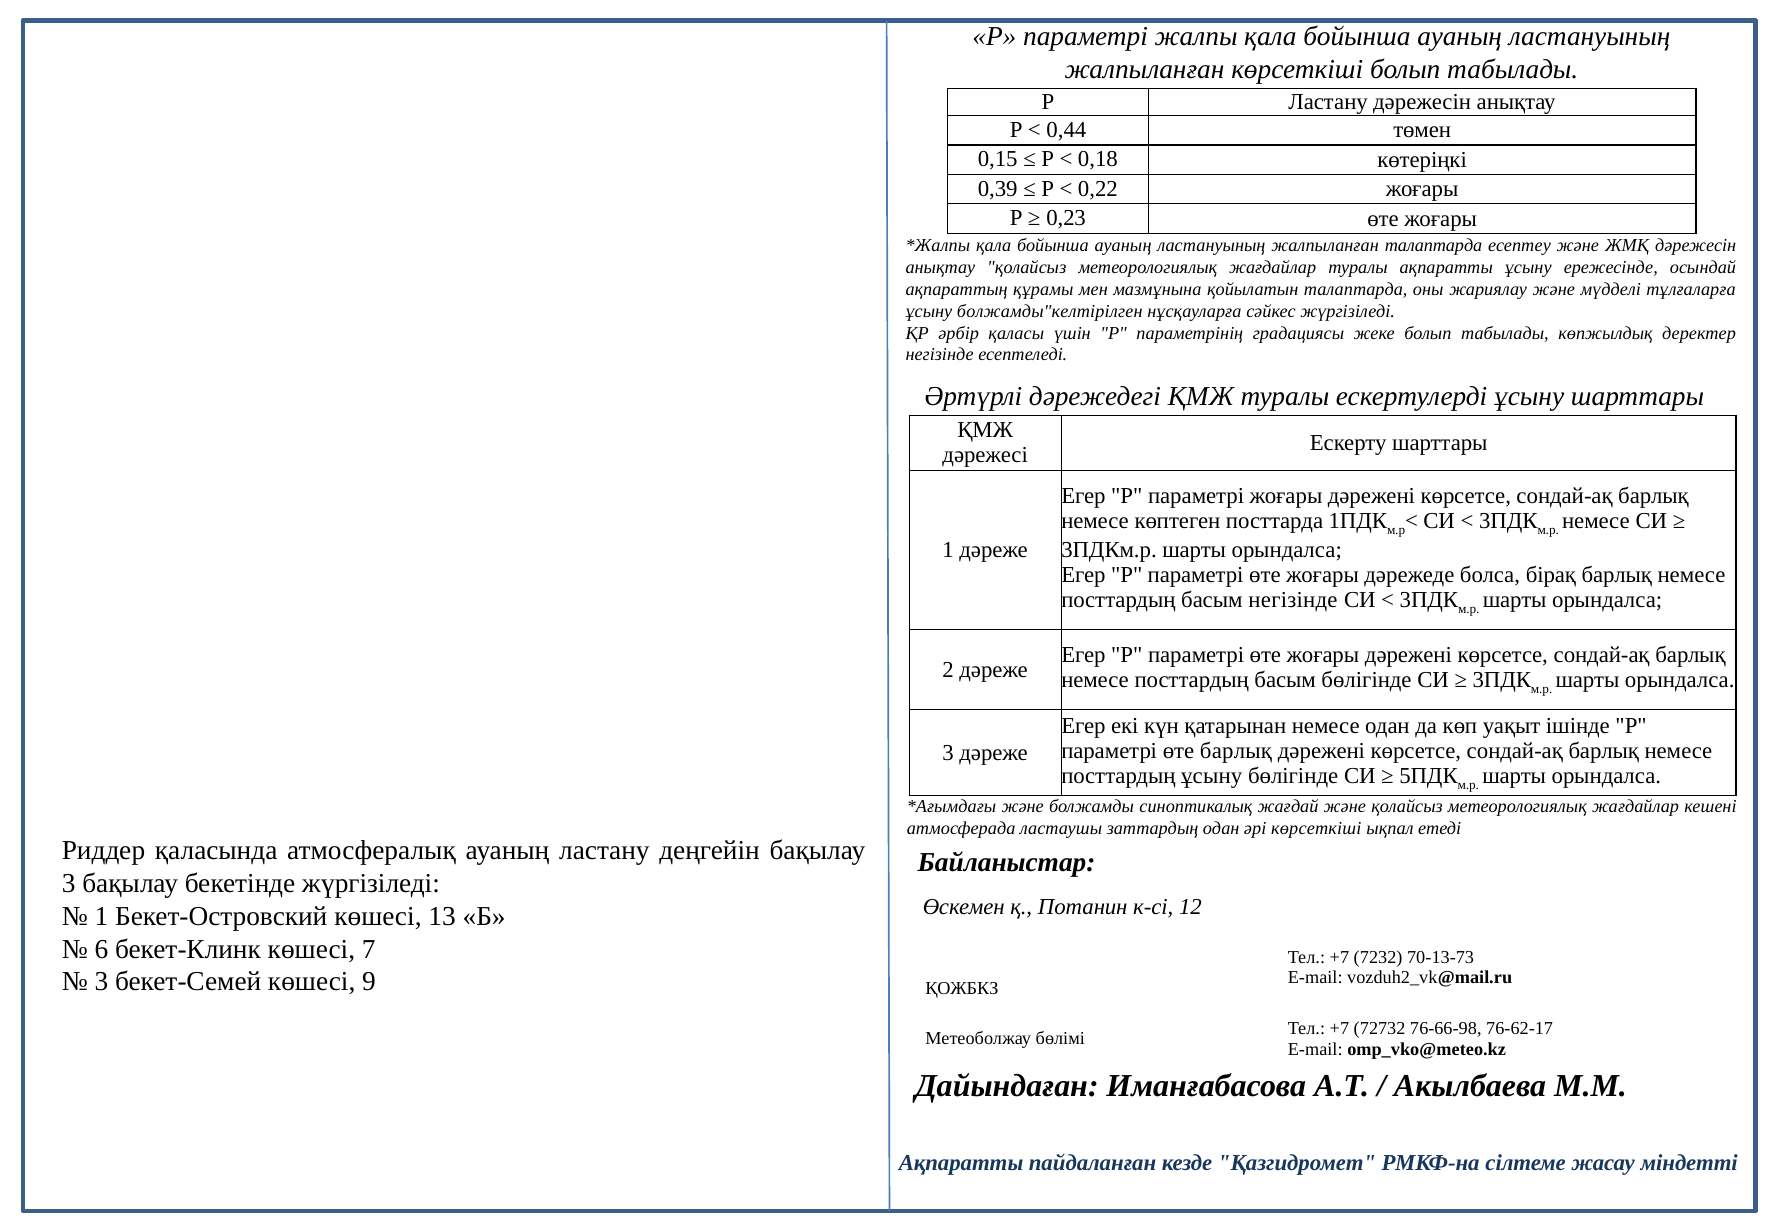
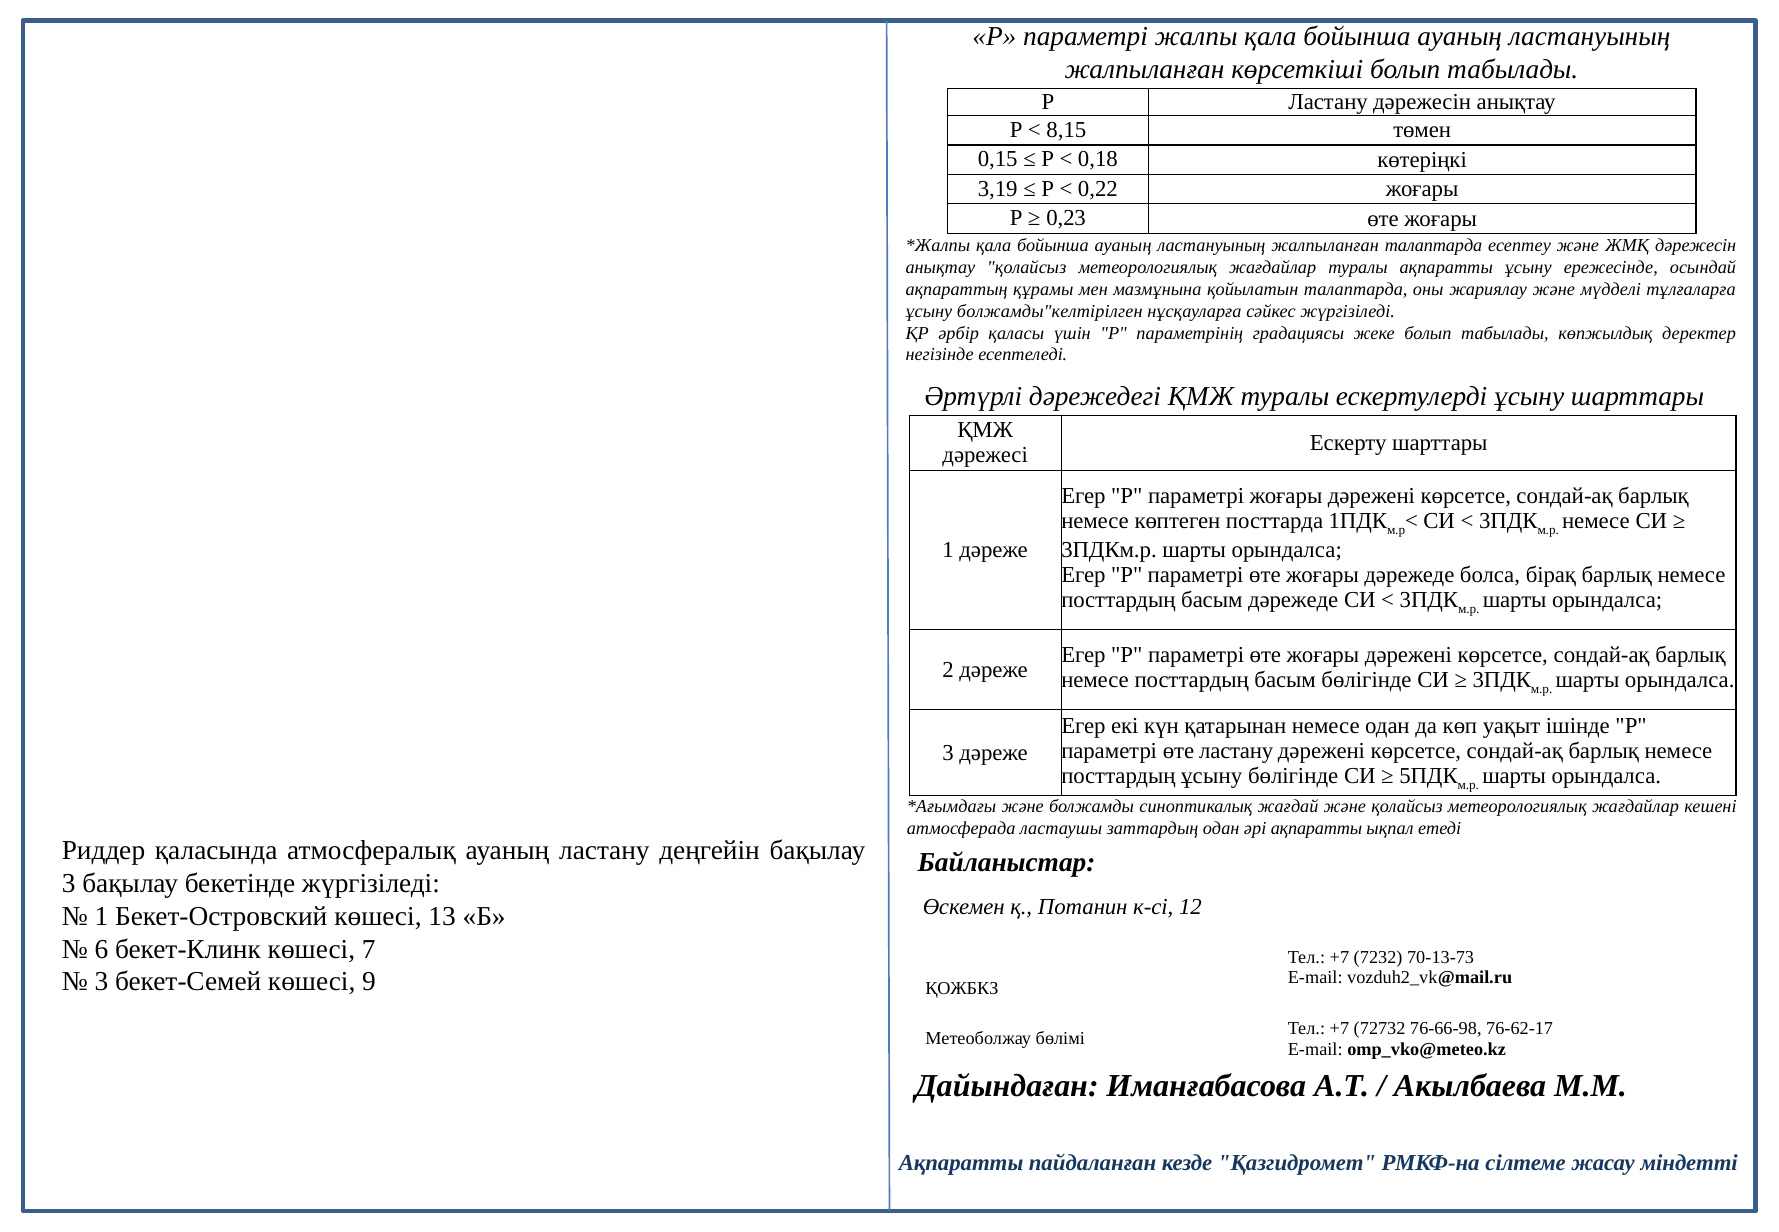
0,44: 0,44 -> 8,15 (1066, 130)
0,39: 0,39 -> 3,19 (998, 189)
басым негізінде: негізінде -> дәрежеде (1293, 600)
өте барлық: барлық -> ластану (1236, 751)
әрі көрсеткіші: көрсеткіші -> ақпаратты (1316, 828)
